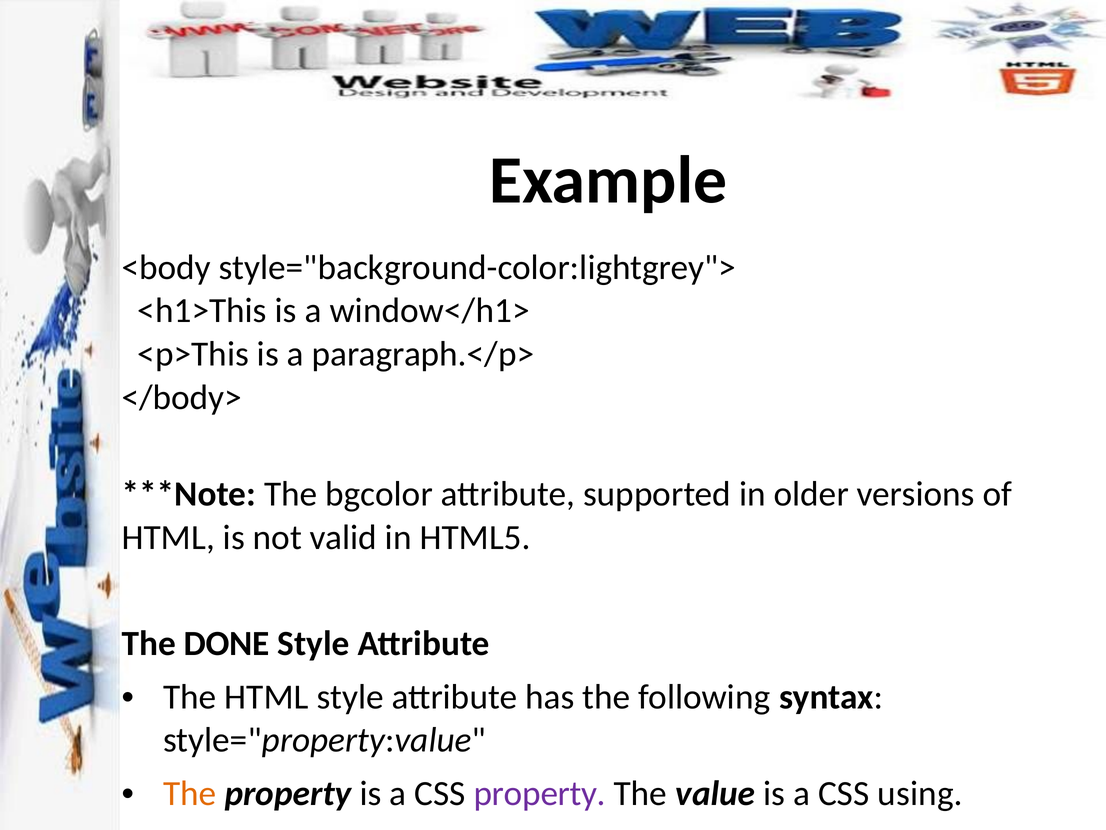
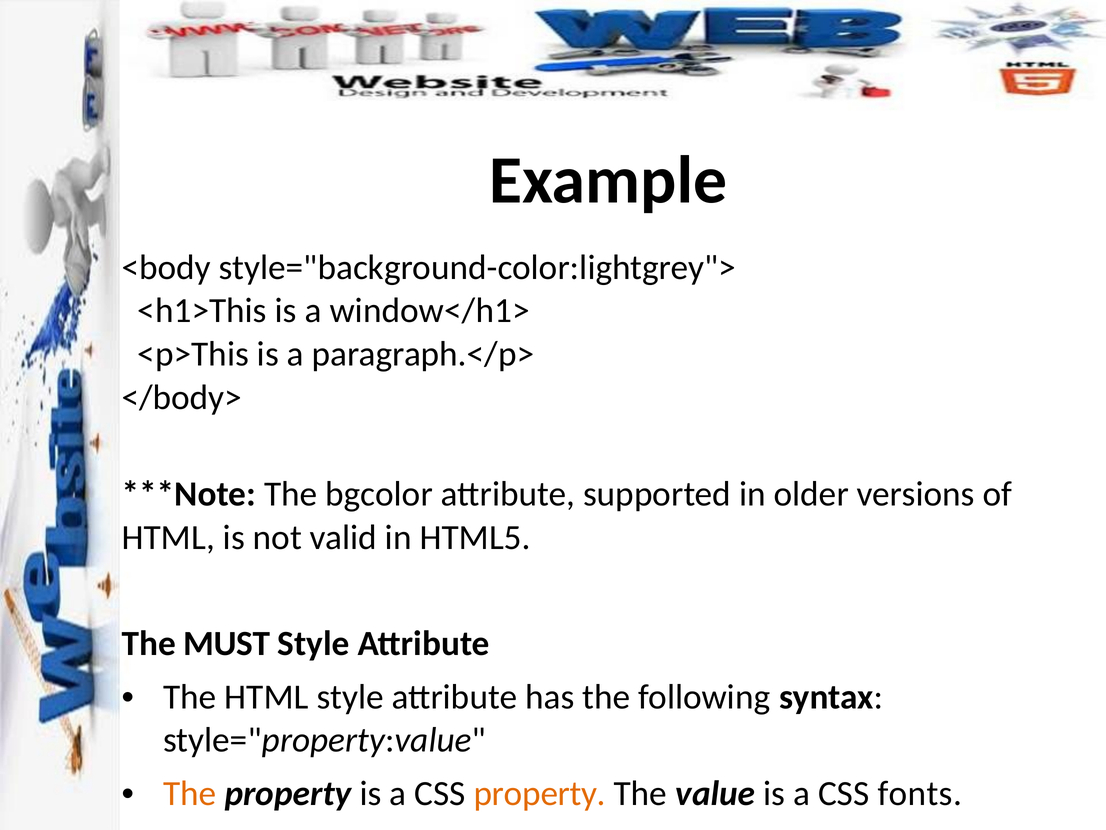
DONE: DONE -> MUST (227, 643)
property colour: purple -> orange (540, 793)
using: using -> fonts (920, 793)
